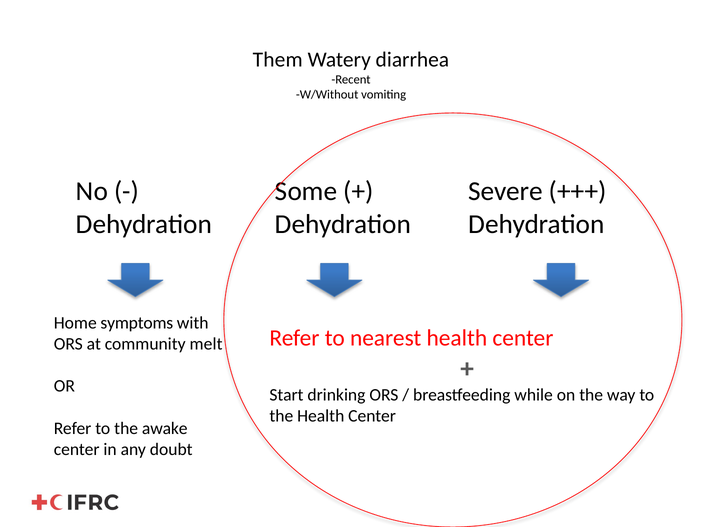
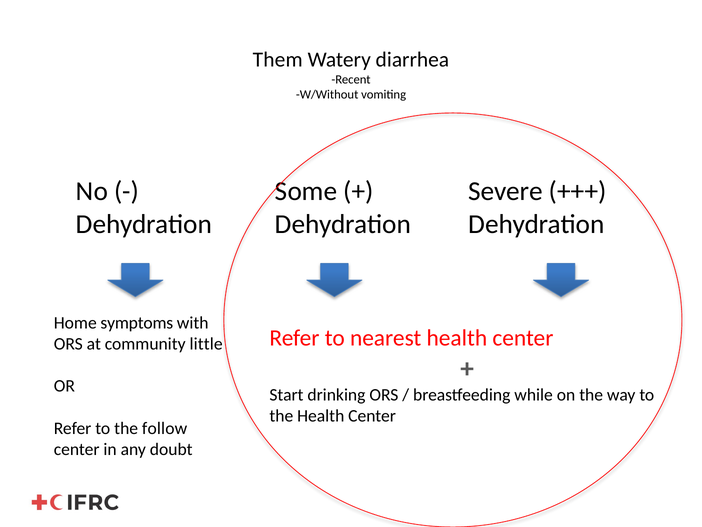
melt: melt -> little (206, 344)
awake: awake -> follow (165, 428)
